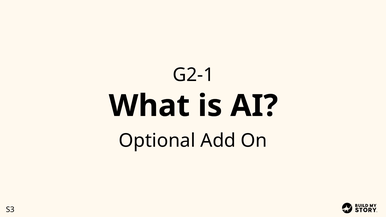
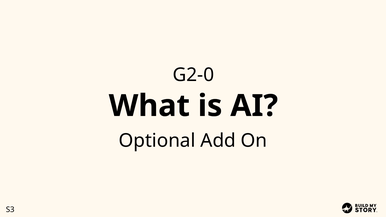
G2-1: G2-1 -> G2-0 (193, 75)
